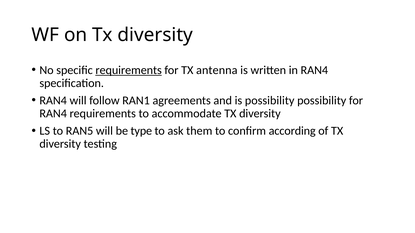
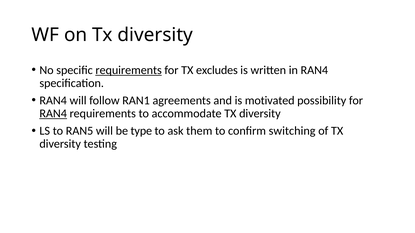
antenna: antenna -> excludes (217, 70)
is possibility: possibility -> motivated (270, 101)
RAN4 underline: none -> present (53, 114)
according: according -> switching (292, 131)
